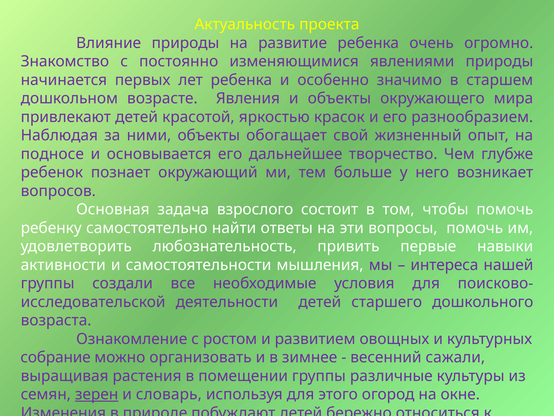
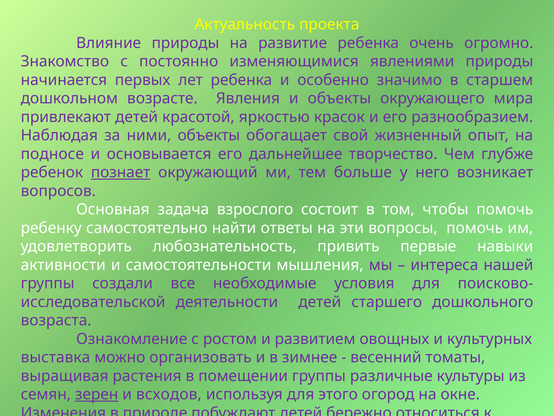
познает underline: none -> present (121, 172)
собрание: собрание -> выставка (55, 357)
сажали: сажали -> томаты (455, 357)
словарь: словарь -> всходов (169, 394)
